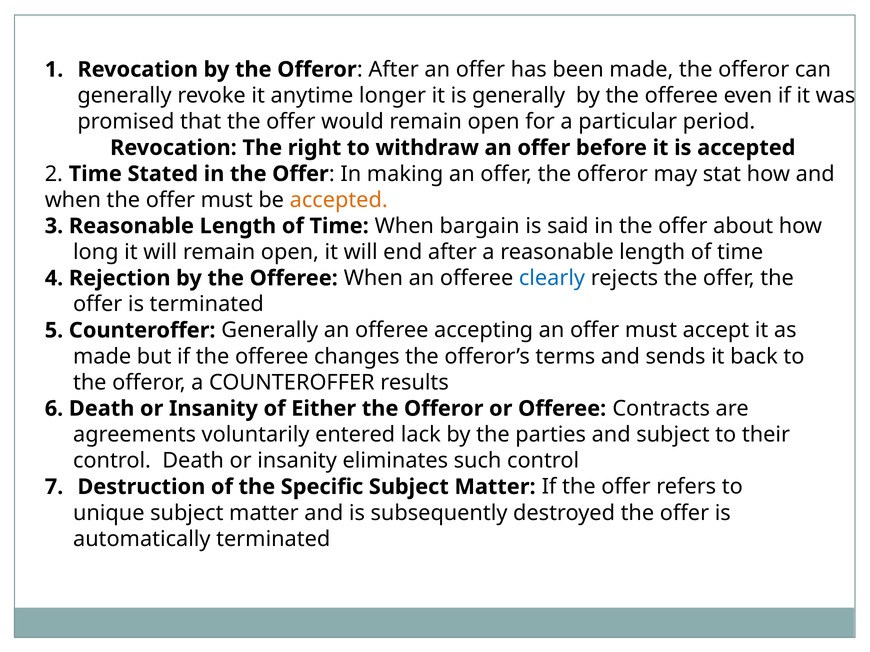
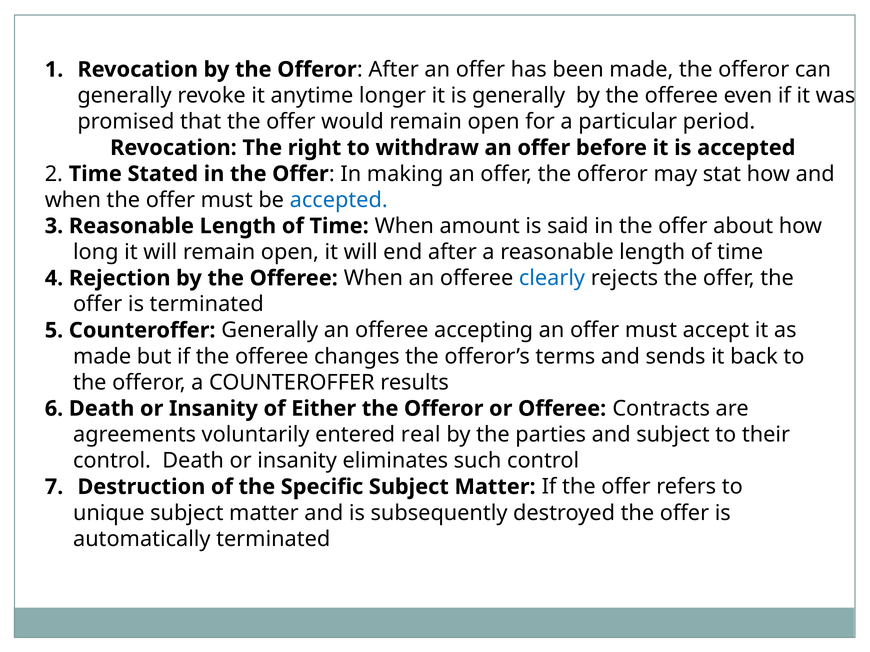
accepted colour: orange -> blue (339, 200)
bargain: bargain -> amount (480, 226)
lack: lack -> real (421, 435)
